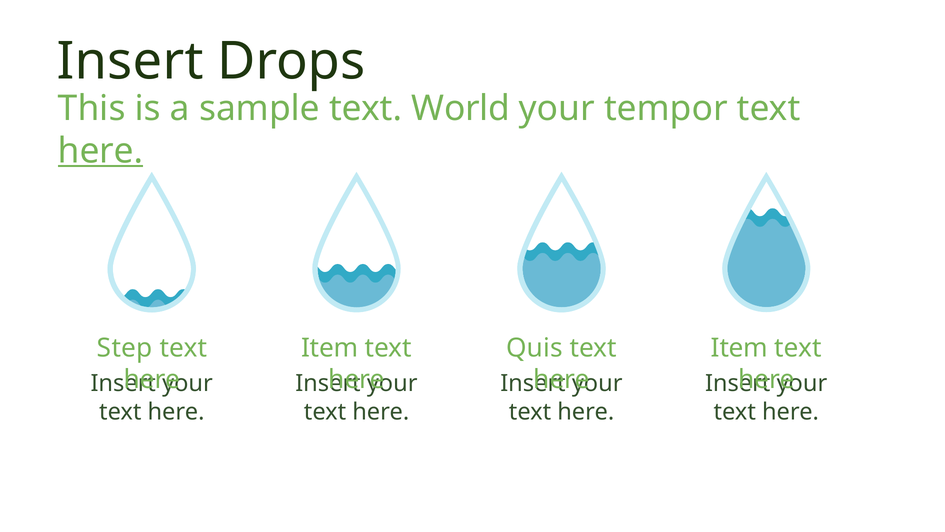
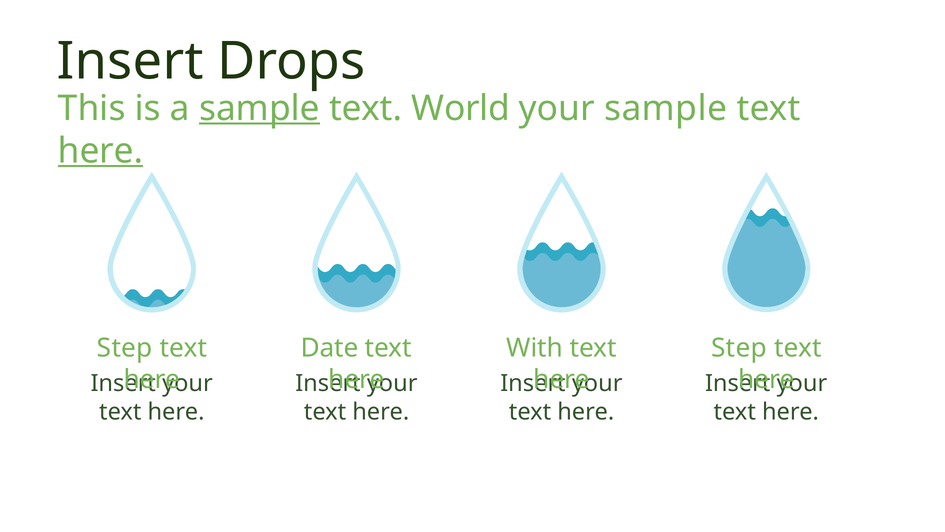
sample underline: none -> present (260, 108)
your tempor: tempor -> sample (666, 108)
Item: Item -> Date (330, 348)
Quis: Quis -> With (535, 348)
Item: Item -> Step (739, 348)
